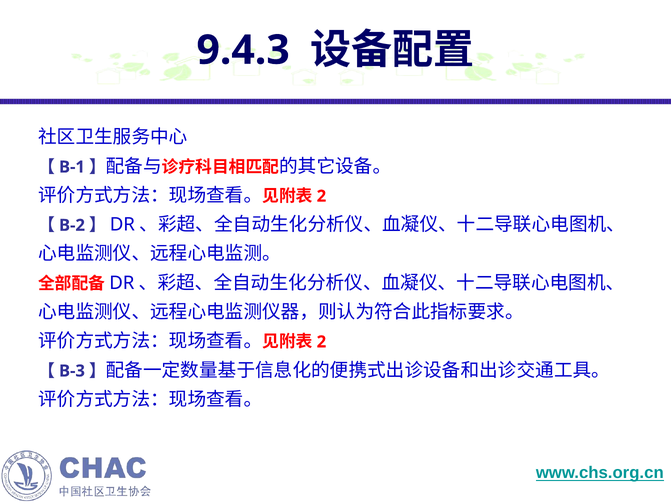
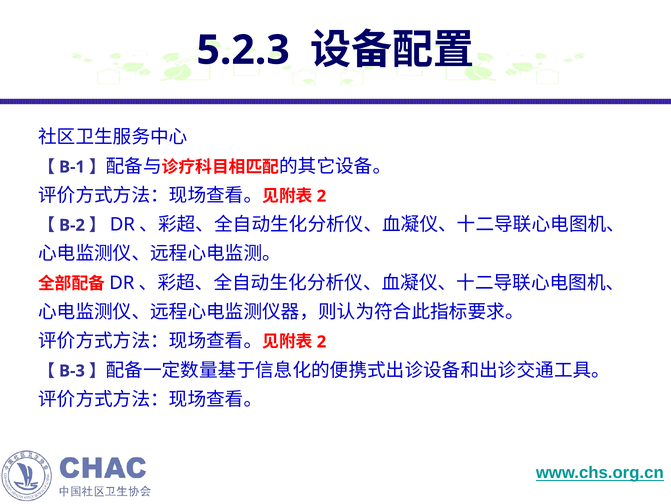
9.4.3: 9.4.3 -> 5.2.3 (243, 50)
